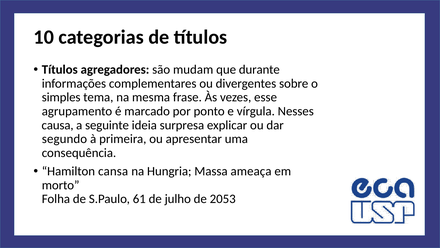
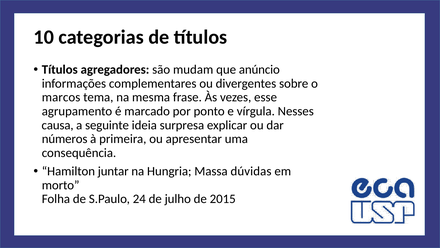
durante: durante -> anúncio (259, 69)
simples: simples -> marcos (61, 97)
segundo: segundo -> números (65, 139)
cansa: cansa -> juntar (113, 171)
ameaça: ameaça -> dúvidas (251, 171)
61: 61 -> 24 (139, 199)
2053: 2053 -> 2015 (223, 199)
